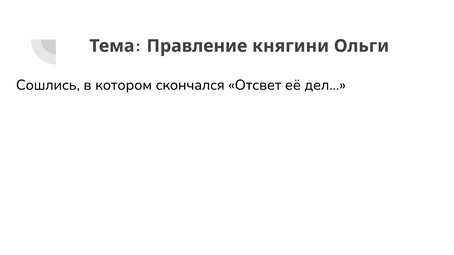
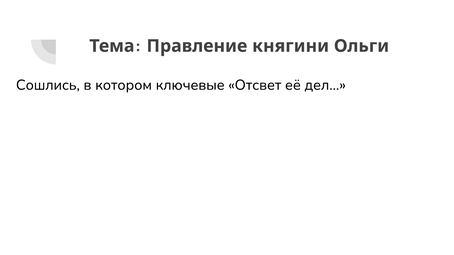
скончался: скончался -> ключевые (190, 85)
